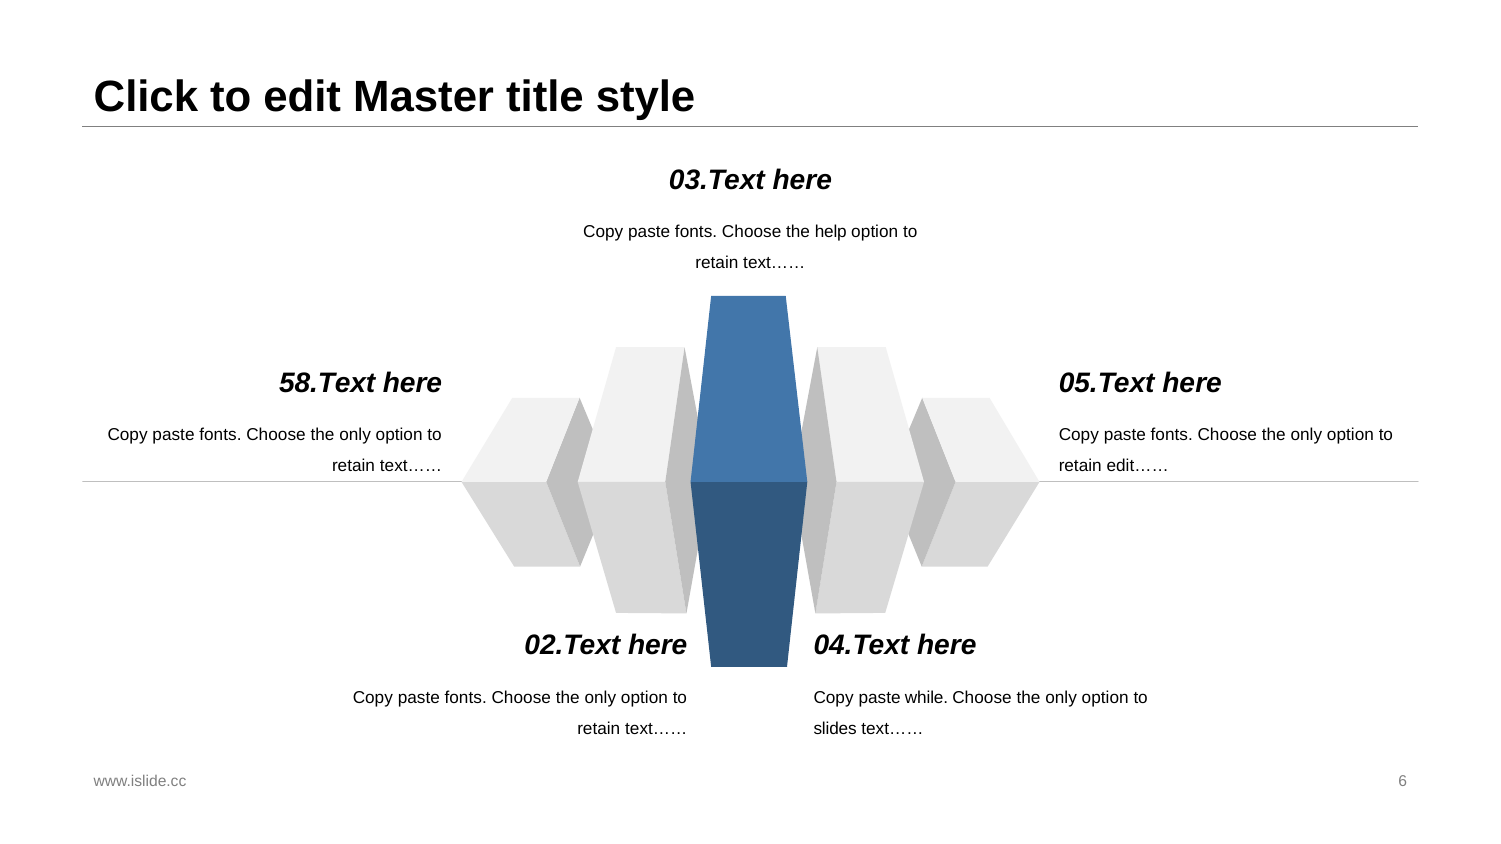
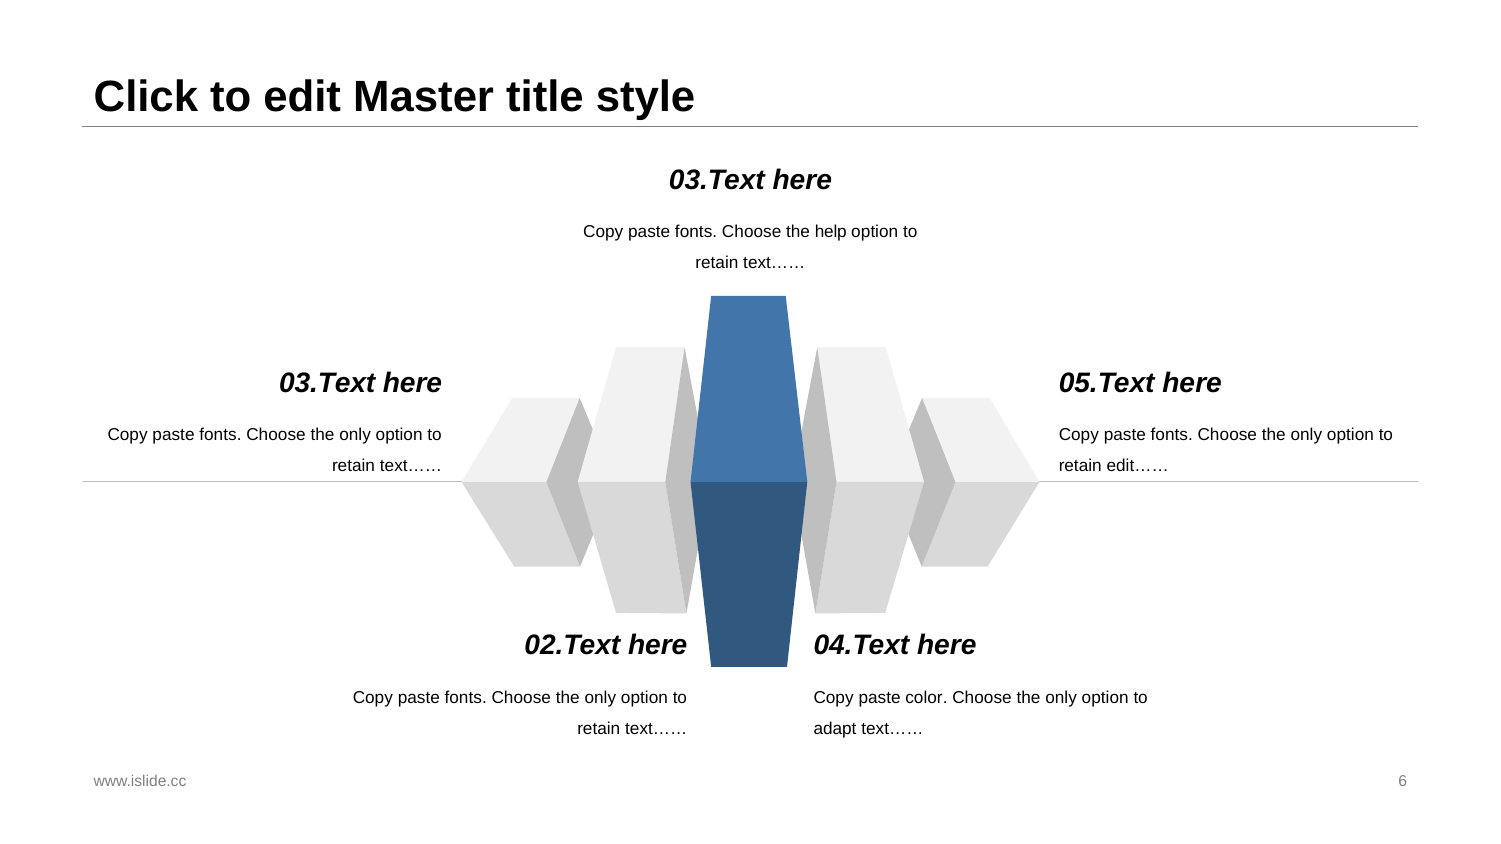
58.Text: 58.Text -> 03.Text (327, 383)
while: while -> color (926, 698)
slides: slides -> adapt (835, 729)
